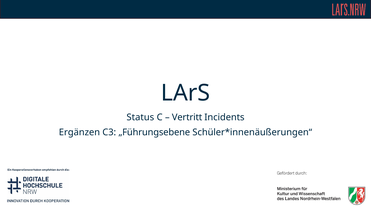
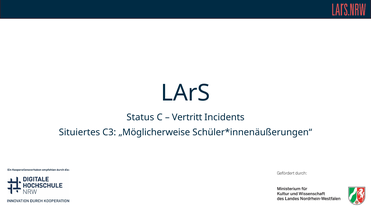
Ergänzen: Ergänzen -> Situiertes (79, 132)
„Führungsebene: „Führungsebene -> „Möglicherweise (154, 132)
